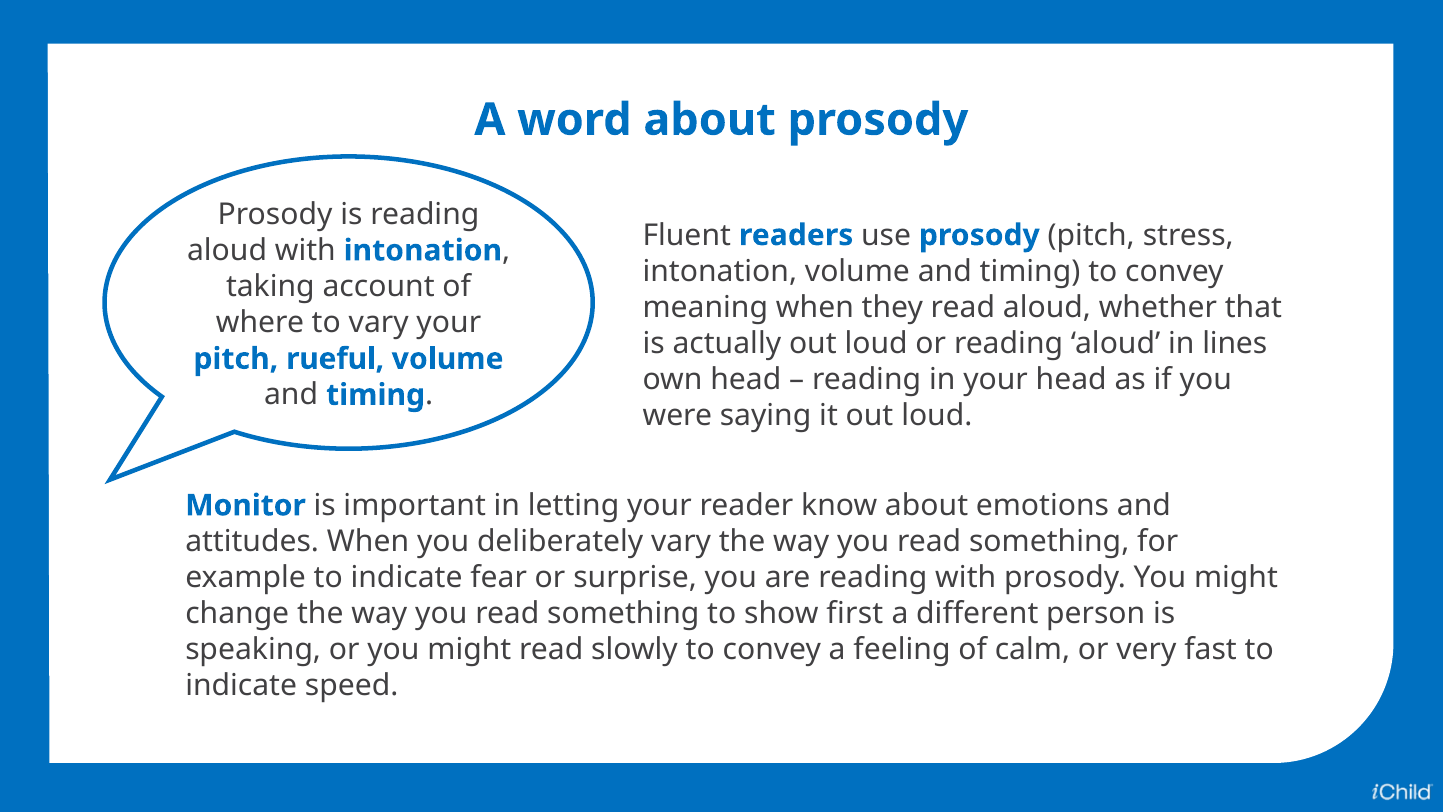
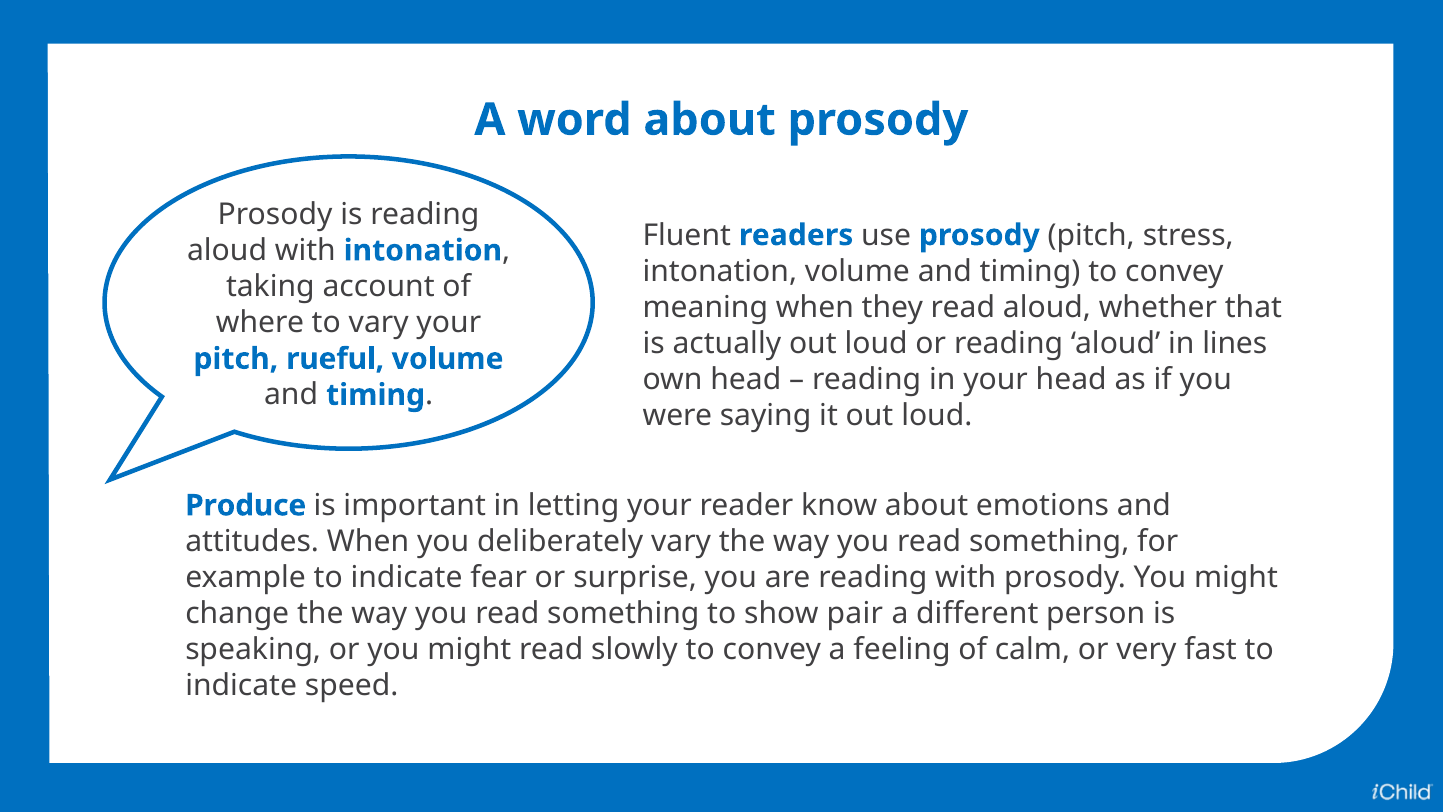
Monitor: Monitor -> Produce (246, 505)
first: first -> pair (855, 614)
